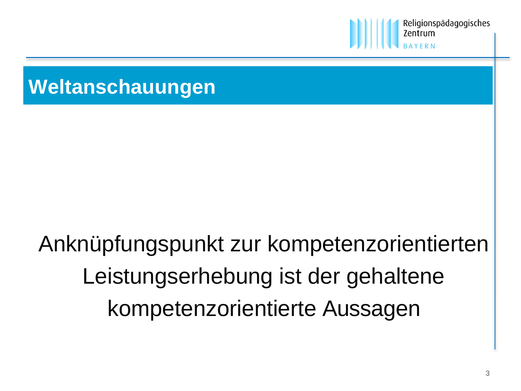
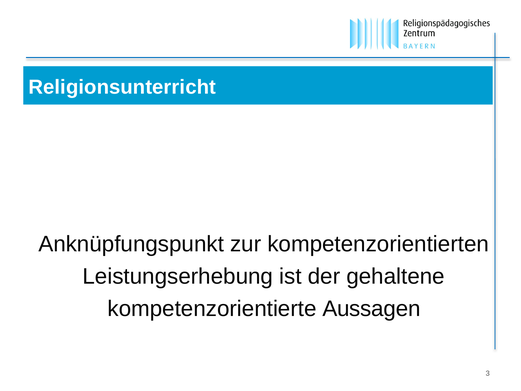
Weltanschauungen: Weltanschauungen -> Religionsunterricht (122, 87)
